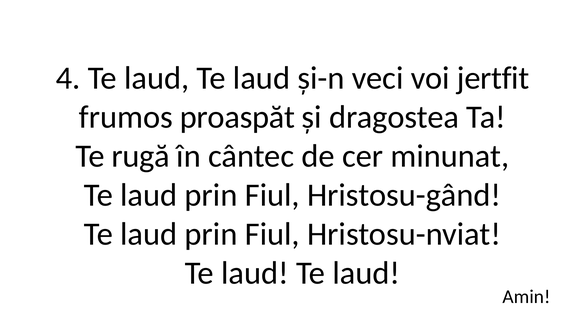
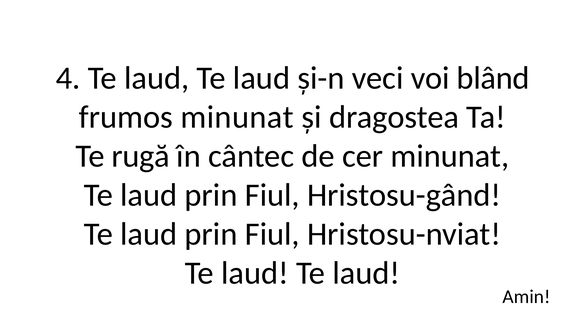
jertfit: jertfit -> blând (493, 78)
frumos proaspăt: proaspăt -> minunat (237, 117)
